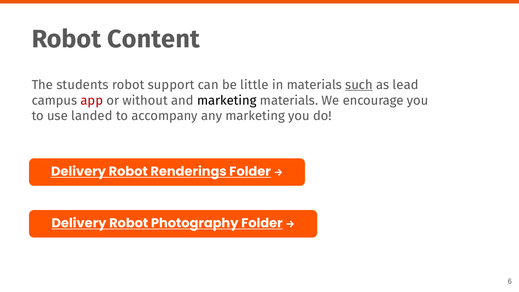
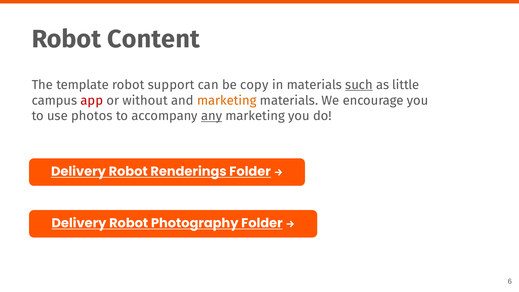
students: students -> template (83, 85)
little: little -> copy (254, 85)
lead: lead -> little (406, 85)
marketing colour: black -> orange (227, 100)
landed: landed -> photos (92, 116)
any underline: none -> present (212, 116)
